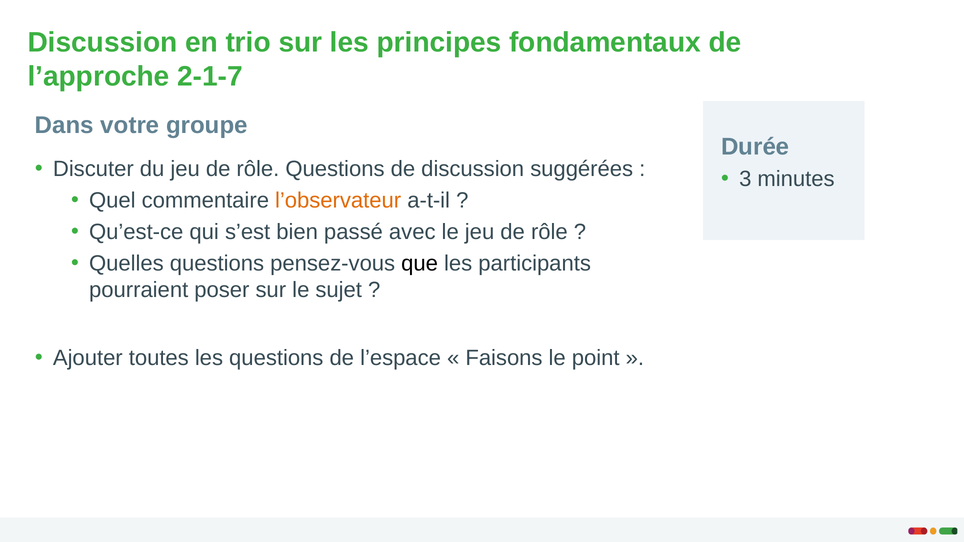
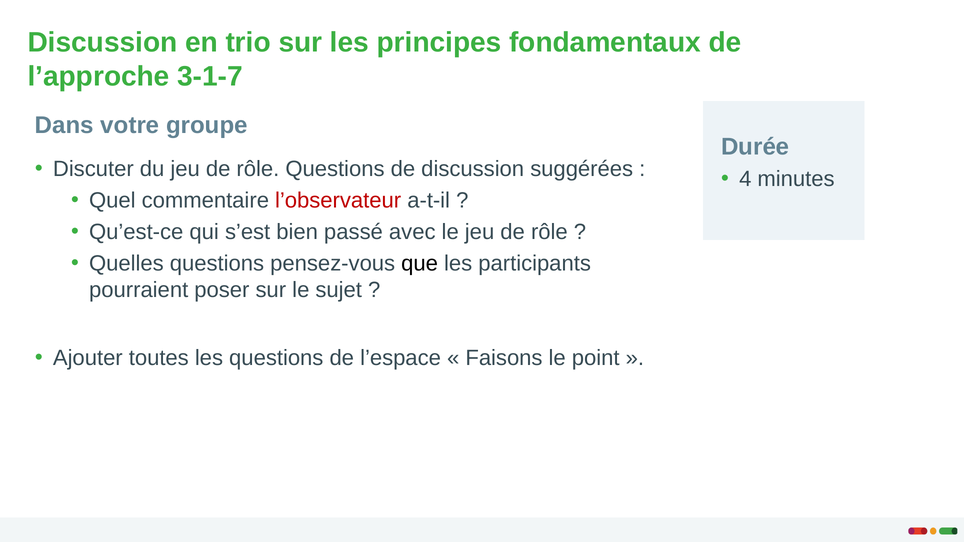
2-1-7: 2-1-7 -> 3-1-7 (210, 76)
3: 3 -> 4 (745, 179)
l’observateur colour: orange -> red (338, 201)
